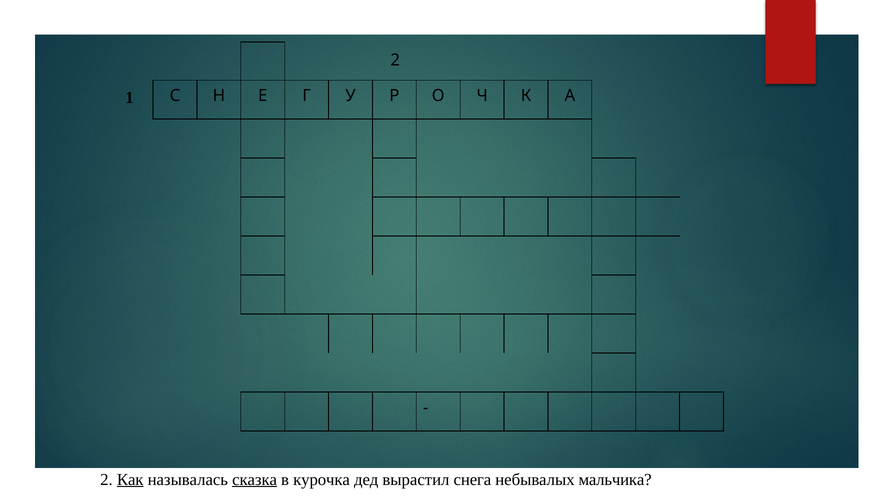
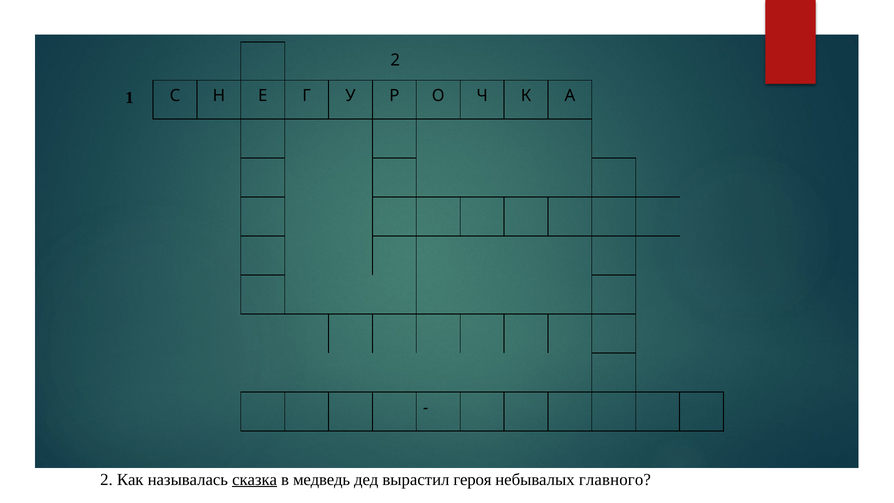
Как underline: present -> none (130, 479)
курочка: курочка -> медведь (322, 479)
снега: снега -> героя (472, 479)
мальчика: мальчика -> главного (615, 479)
